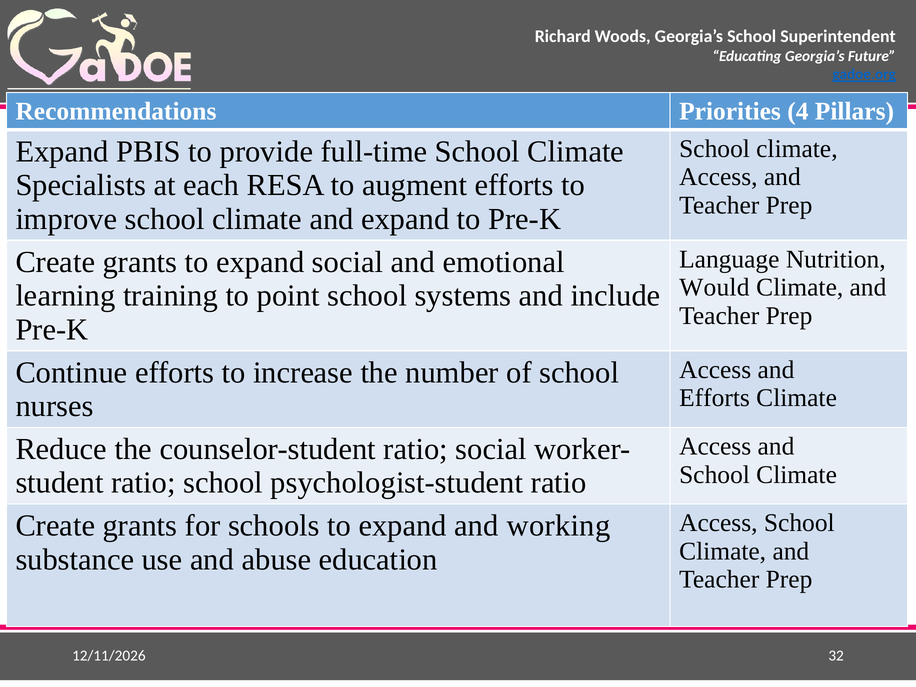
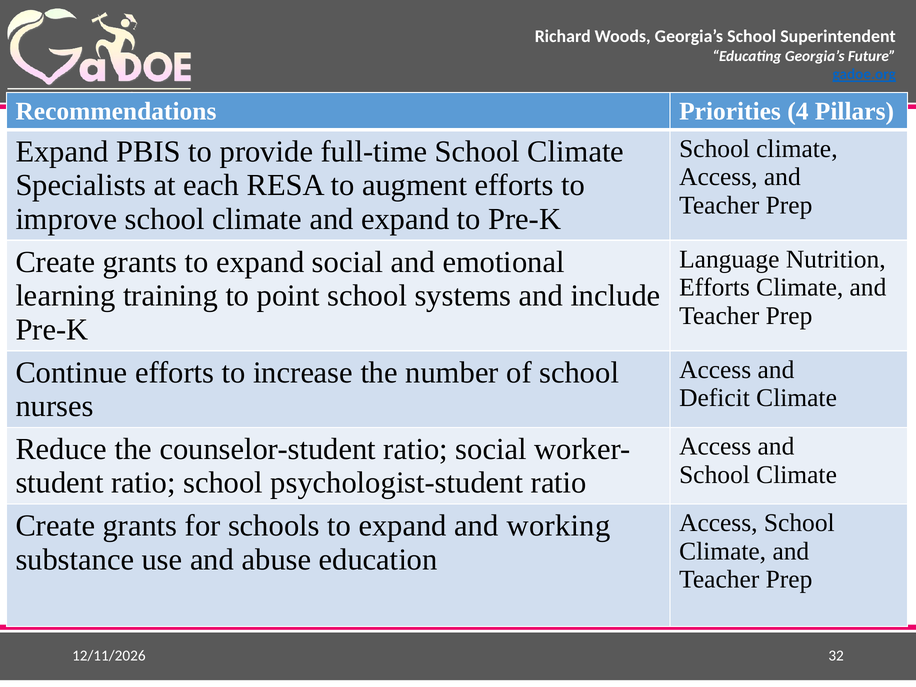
Would: Would -> Efforts (715, 287)
Efforts: Efforts -> Deficit (715, 398)
